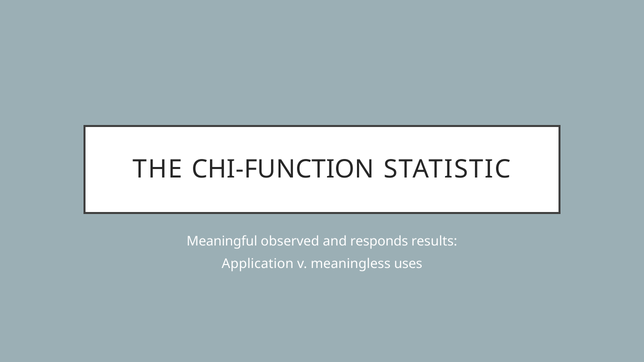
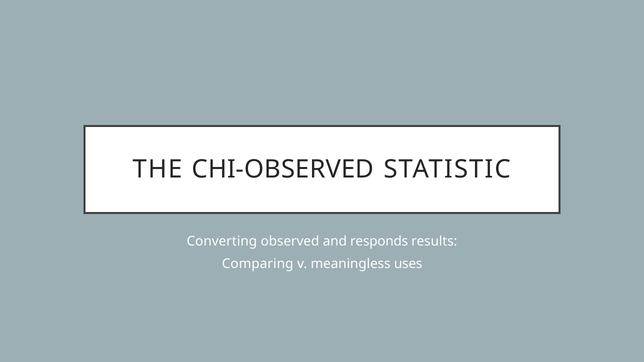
CHI-FUNCTION: CHI-FUNCTION -> CHI-OBSERVED (283, 169)
Meaningful: Meaningful -> Converting (222, 241)
Application: Application -> Comparing (258, 264)
